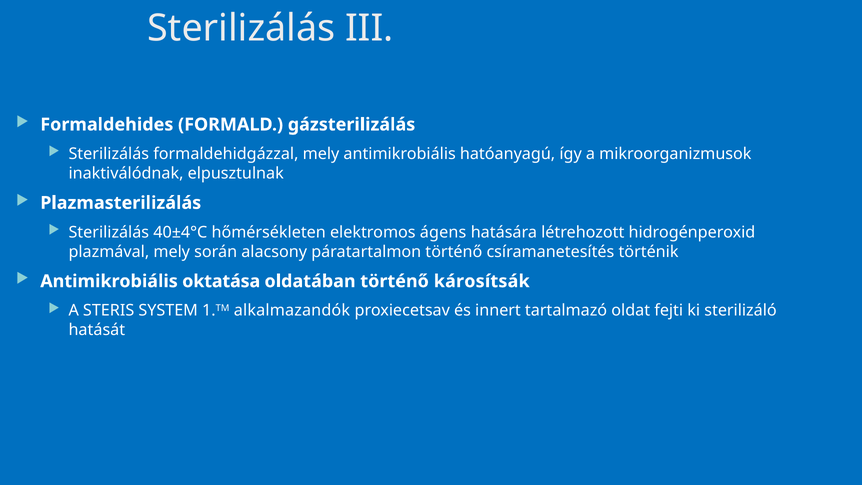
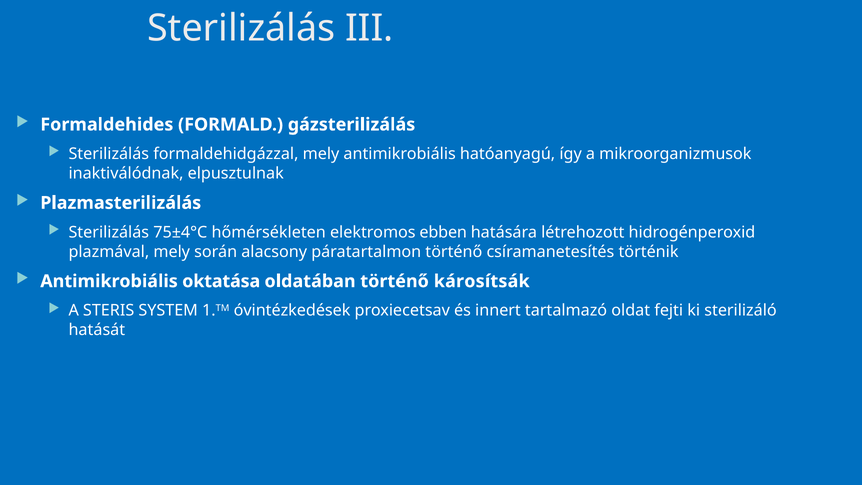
40±4°C: 40±4°C -> 75±4°C (180, 232)
ágens: ágens -> ebben (443, 232)
alkalmazandók: alkalmazandók -> óvintézkedések (292, 311)
